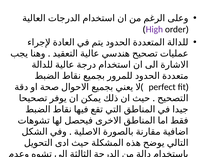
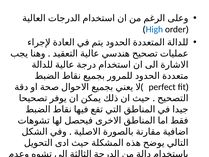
High colour: purple -> blue (154, 29)
